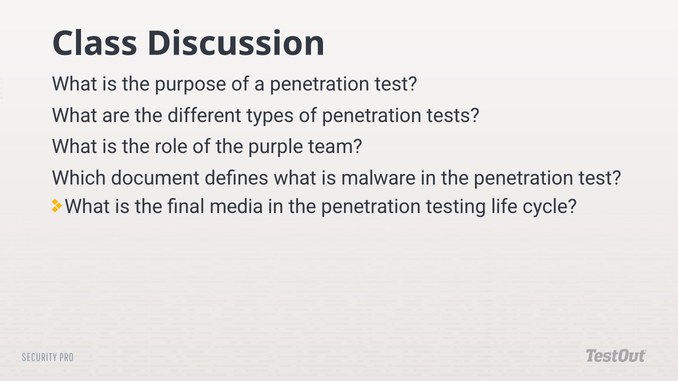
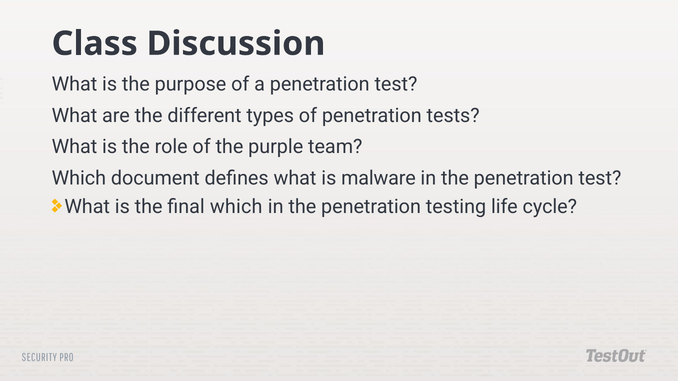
final media: media -> which (236, 207)
